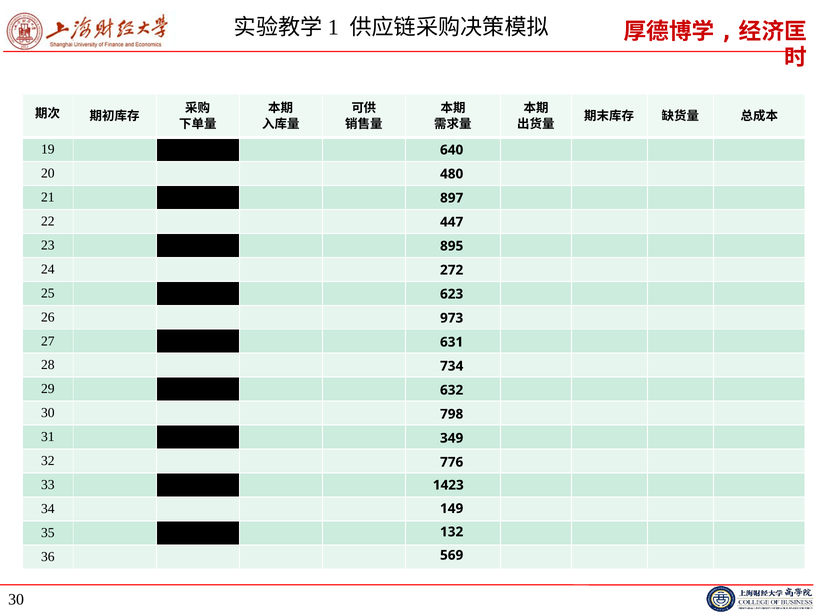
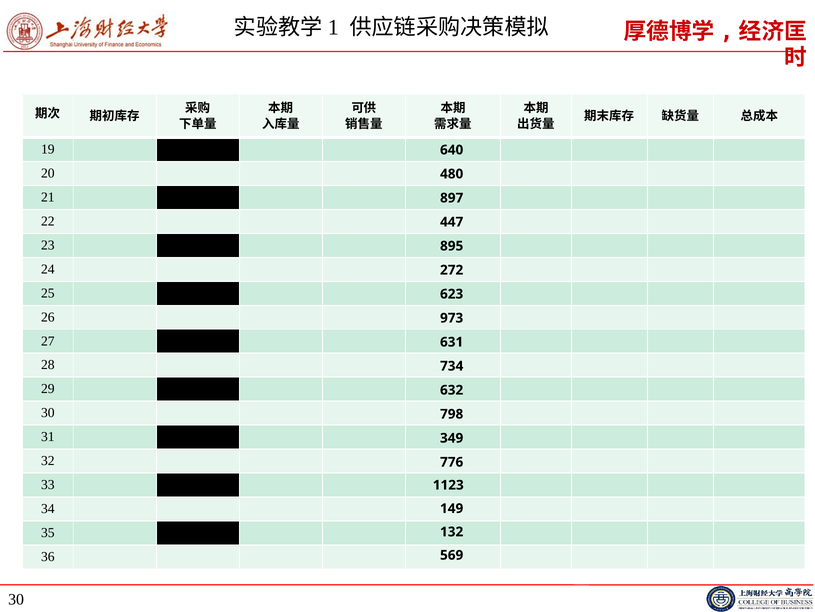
1423: 1423 -> 1123 (448, 485)
